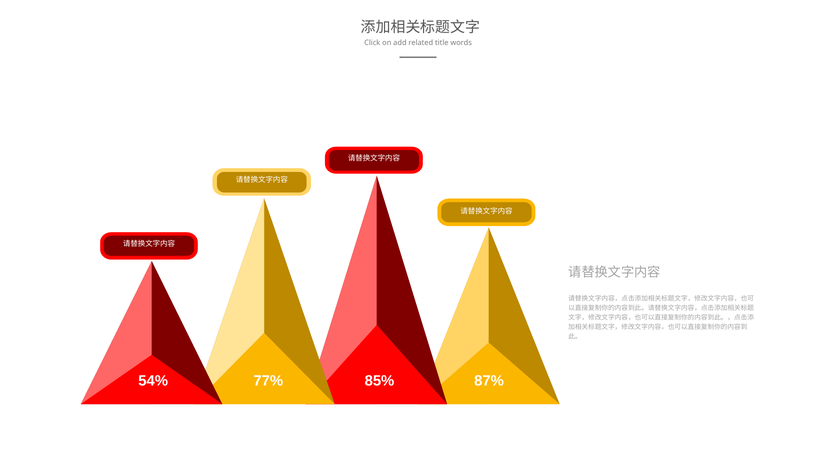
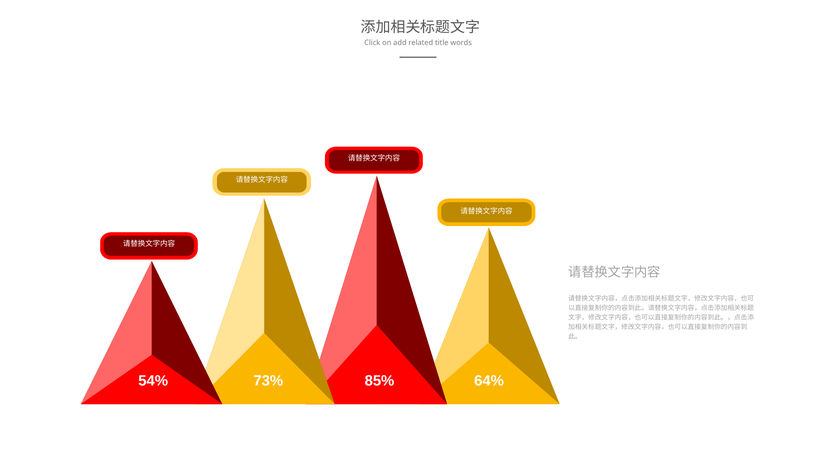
77%: 77% -> 73% (268, 381)
87%: 87% -> 64% (489, 381)
